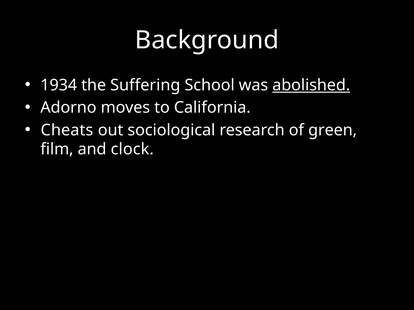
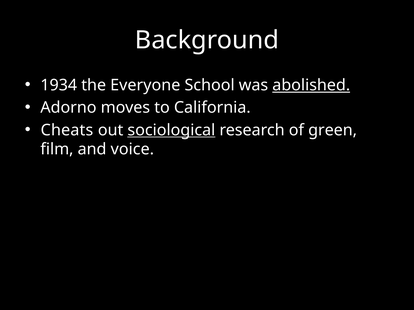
Suffering: Suffering -> Everyone (145, 85)
sociological underline: none -> present (171, 130)
clock: clock -> voice (132, 150)
